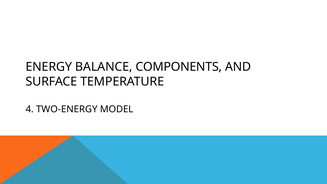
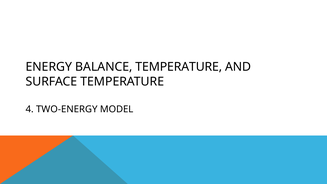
BALANCE COMPONENTS: COMPONENTS -> TEMPERATURE (179, 67)
